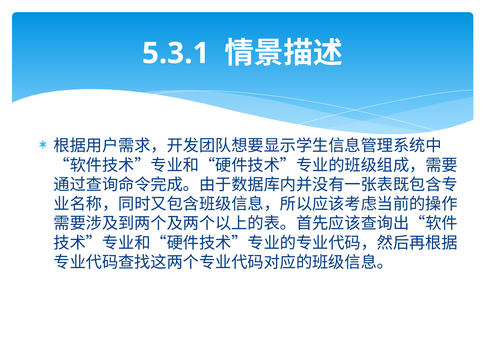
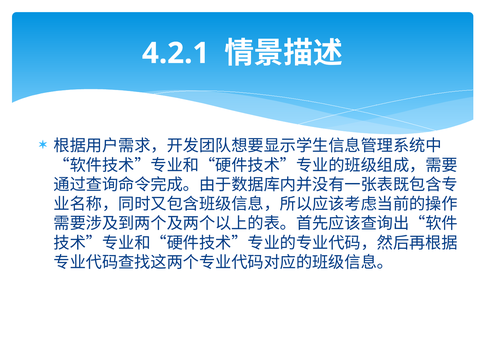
5.3.1: 5.3.1 -> 4.2.1 (176, 53)
